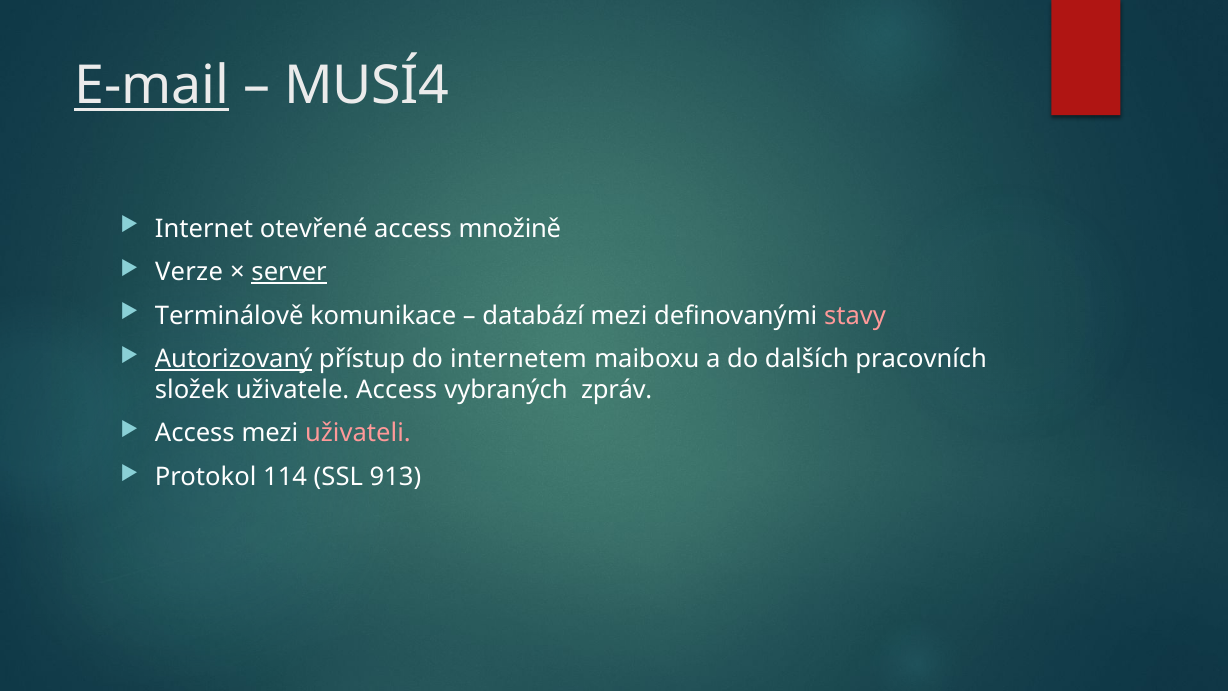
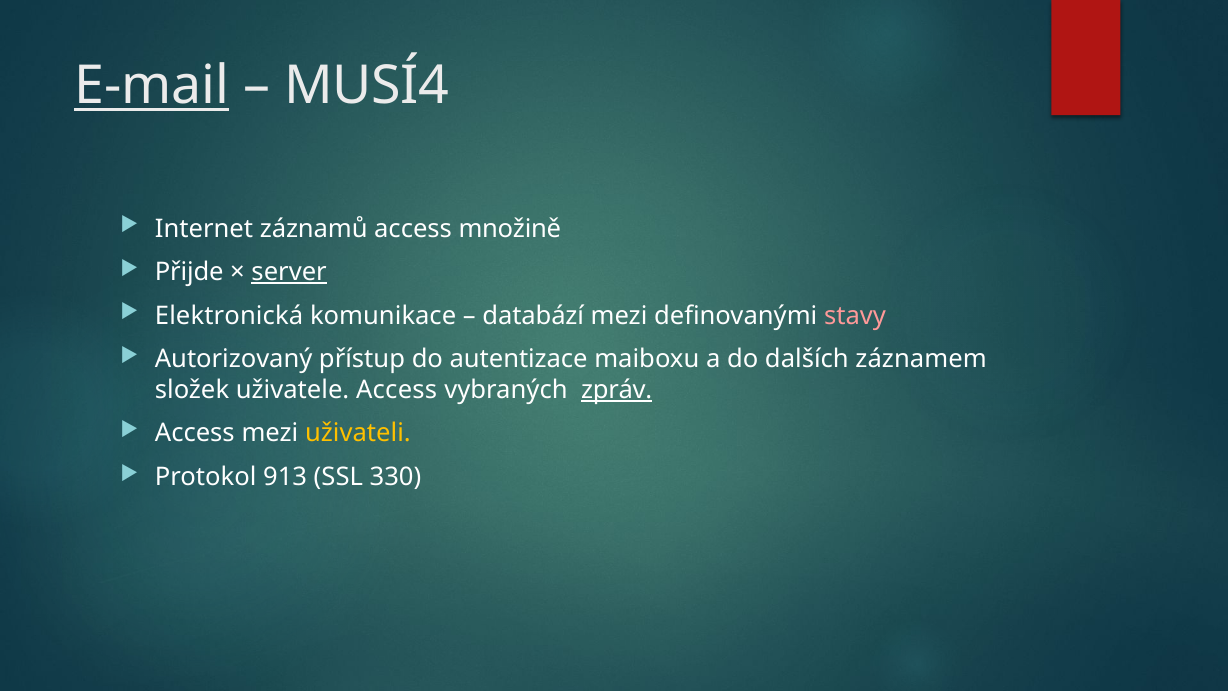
otevřené: otevřené -> záznamů (314, 229)
Verze: Verze -> Přijde (189, 272)
Terminálově: Terminálově -> Elektronická (229, 316)
Autorizovaný underline: present -> none (234, 359)
internetem: internetem -> autentizace (519, 359)
pracovních: pracovních -> záznamem (921, 359)
zpráv underline: none -> present (617, 390)
uživateli colour: pink -> yellow (358, 433)
114: 114 -> 913 (285, 477)
913: 913 -> 330 (396, 477)
